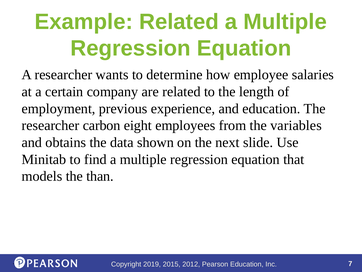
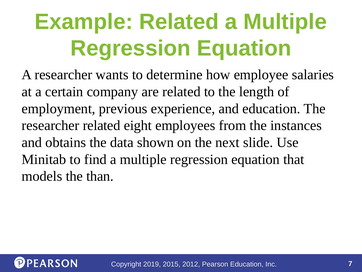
researcher carbon: carbon -> related (102, 125)
variables: variables -> instances (296, 125)
